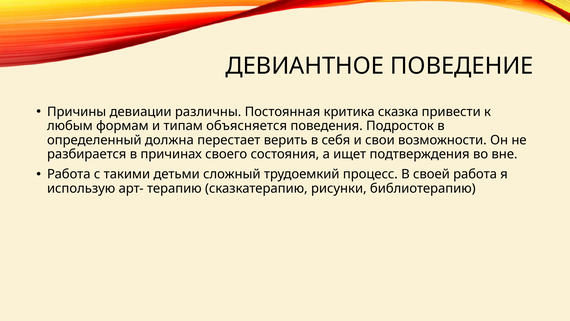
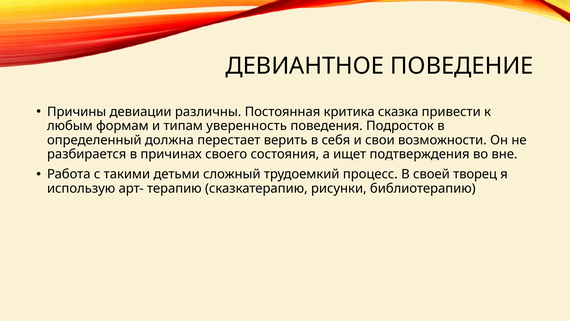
объясняется: объясняется -> уверенность (247, 126)
своей работа: работа -> творец (475, 174)
